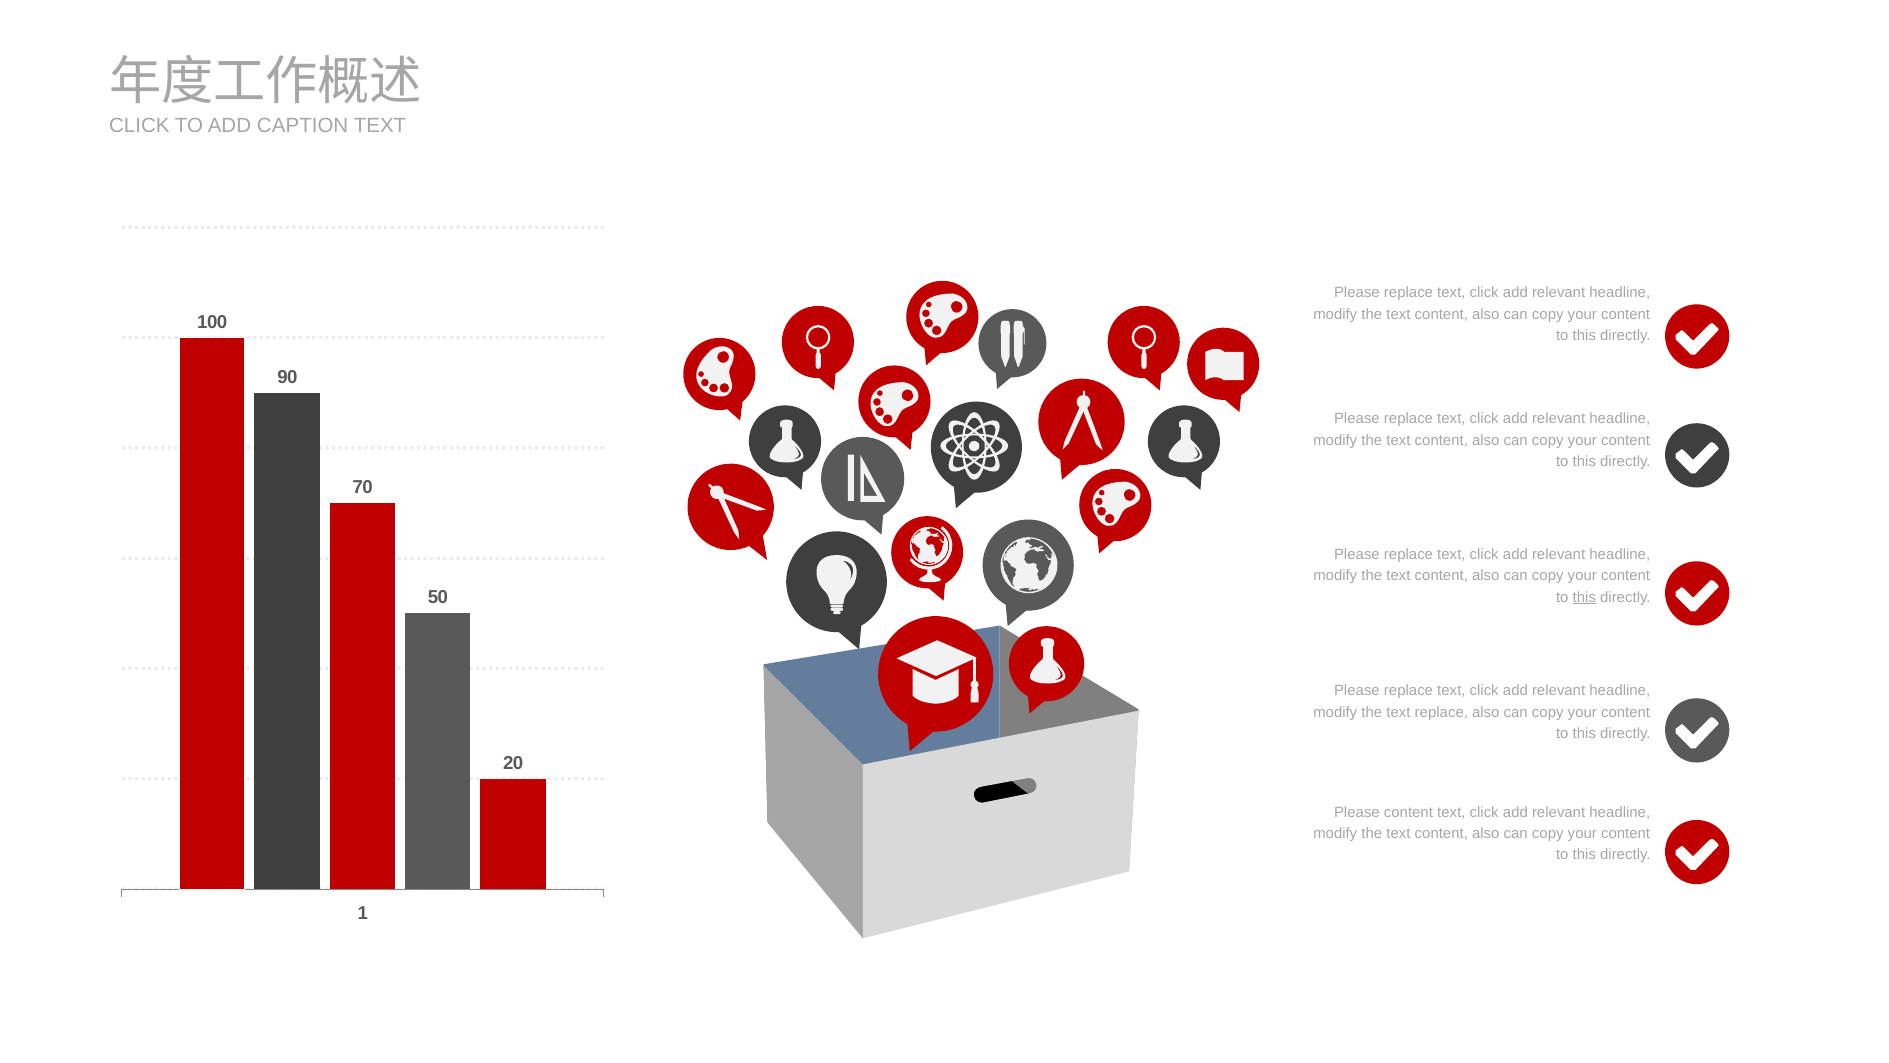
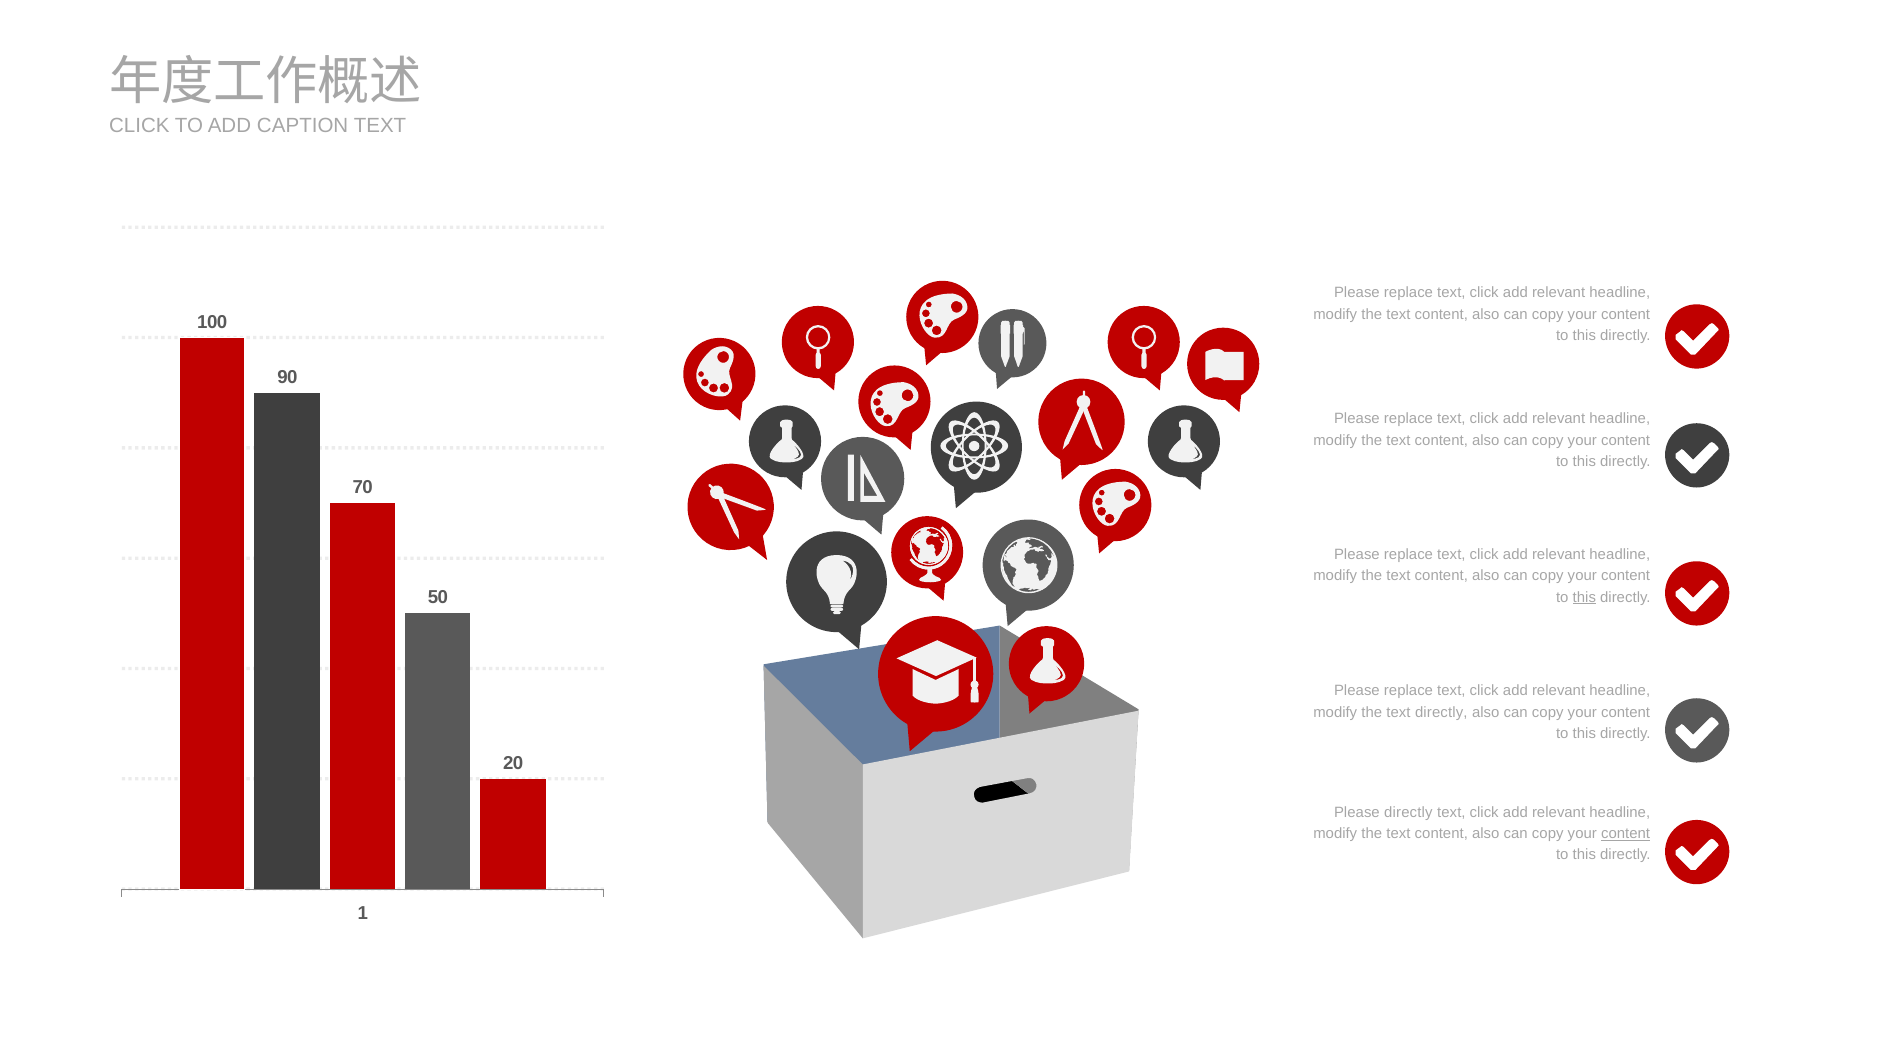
text replace: replace -> directly (1441, 712)
Please content: content -> directly (1408, 812)
content underline: none -> present (1626, 833)
